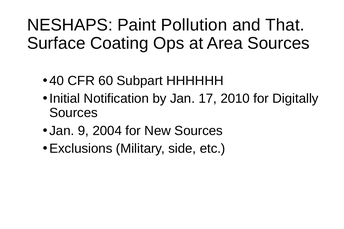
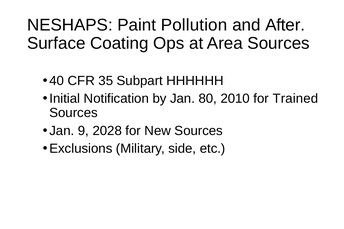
That: That -> After (285, 25)
60: 60 -> 35 (106, 81)
17: 17 -> 80 (208, 99)
Digitally: Digitally -> Trained (295, 99)
2004: 2004 -> 2028 (107, 131)
